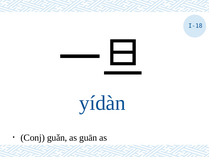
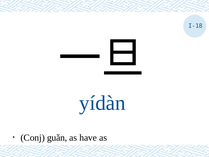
guān: guān -> have (88, 138)
